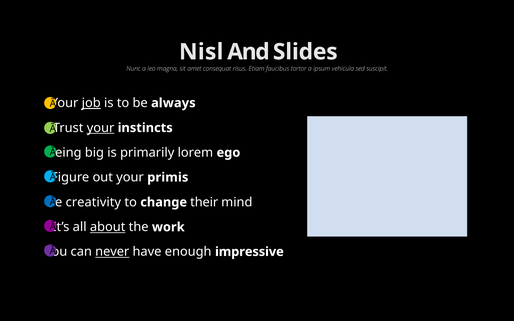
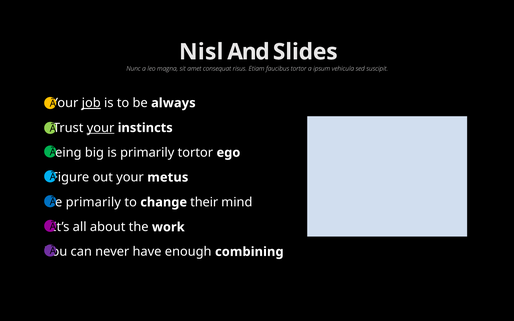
primarily lorem: lorem -> tortor (195, 153)
primis: primis -> metus (168, 177)
creativity: creativity -> primarily (93, 202)
about underline: present -> none (108, 227)
never underline: present -> none (112, 252)
impressive: impressive -> combining (249, 252)
